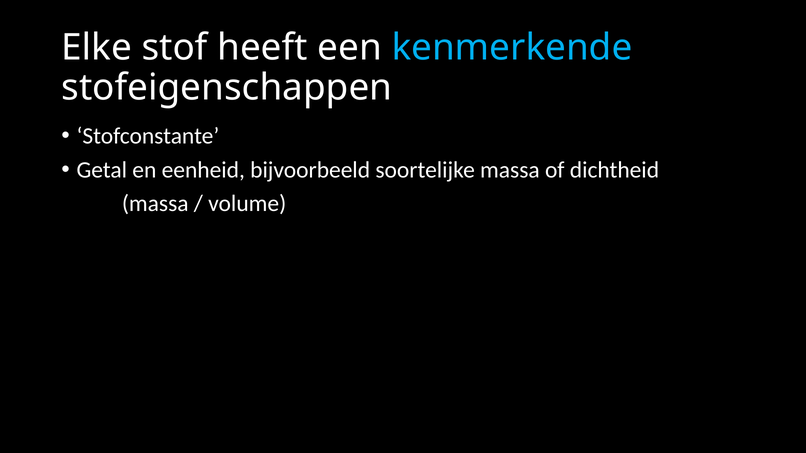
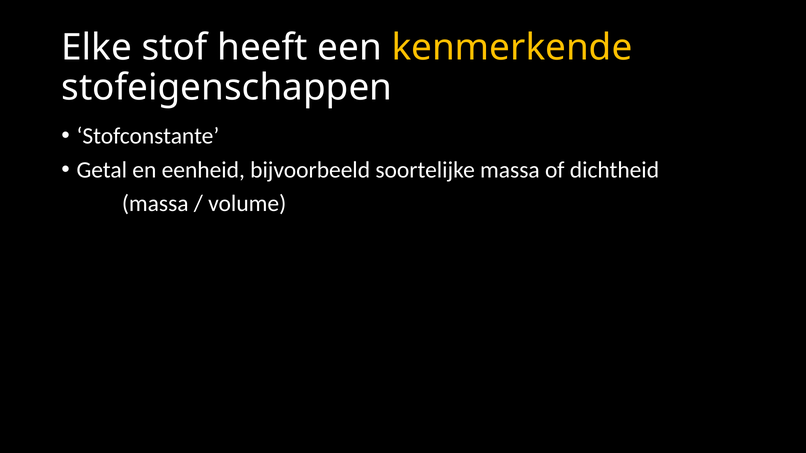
kenmerkende colour: light blue -> yellow (512, 48)
